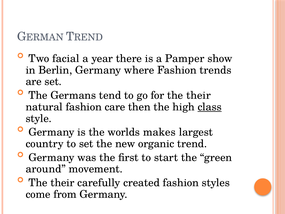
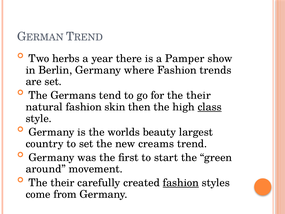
facial: facial -> herbs (66, 58)
care: care -> skin (115, 107)
makes: makes -> beauty (159, 132)
organic: organic -> creams (156, 144)
fashion underline: none -> present (181, 183)
